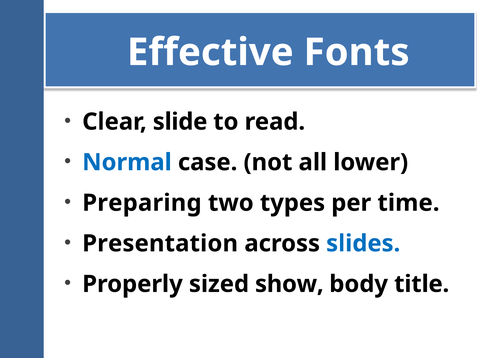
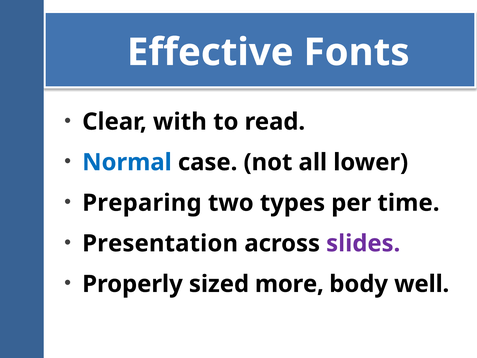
slide: slide -> with (180, 122)
slides colour: blue -> purple (363, 243)
show: show -> more (289, 284)
title: title -> well (422, 284)
